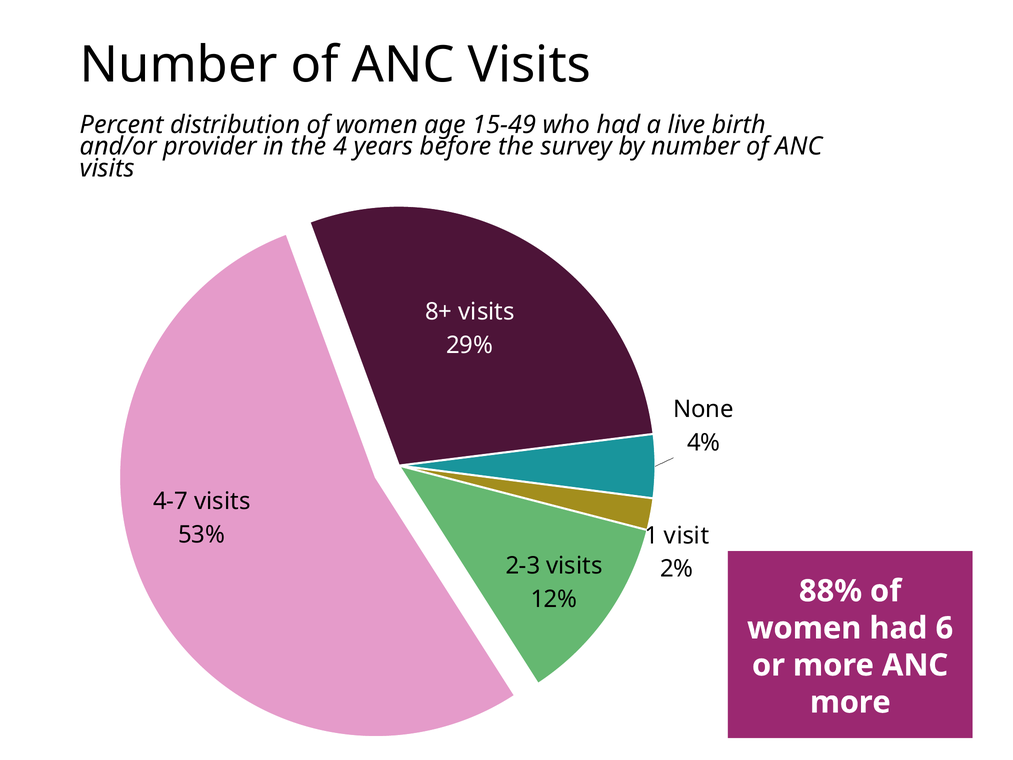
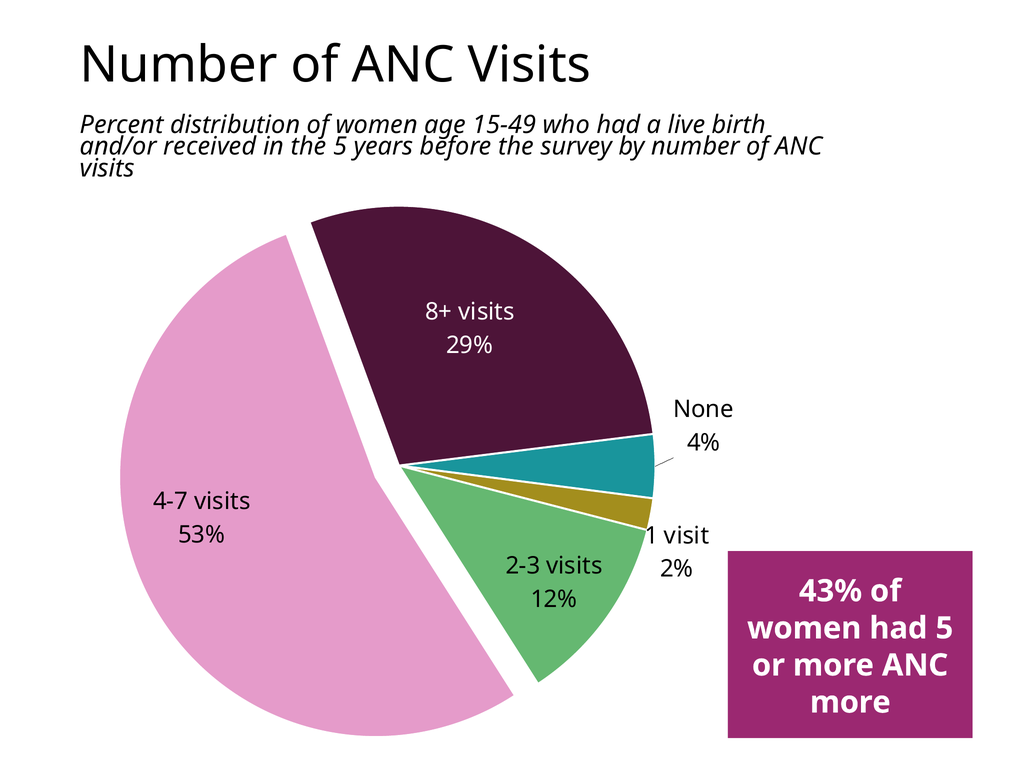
provider: provider -> received (210, 147)
the 4: 4 -> 5 (340, 147)
88%: 88% -> 43% (831, 591)
had 6: 6 -> 5 (944, 628)
